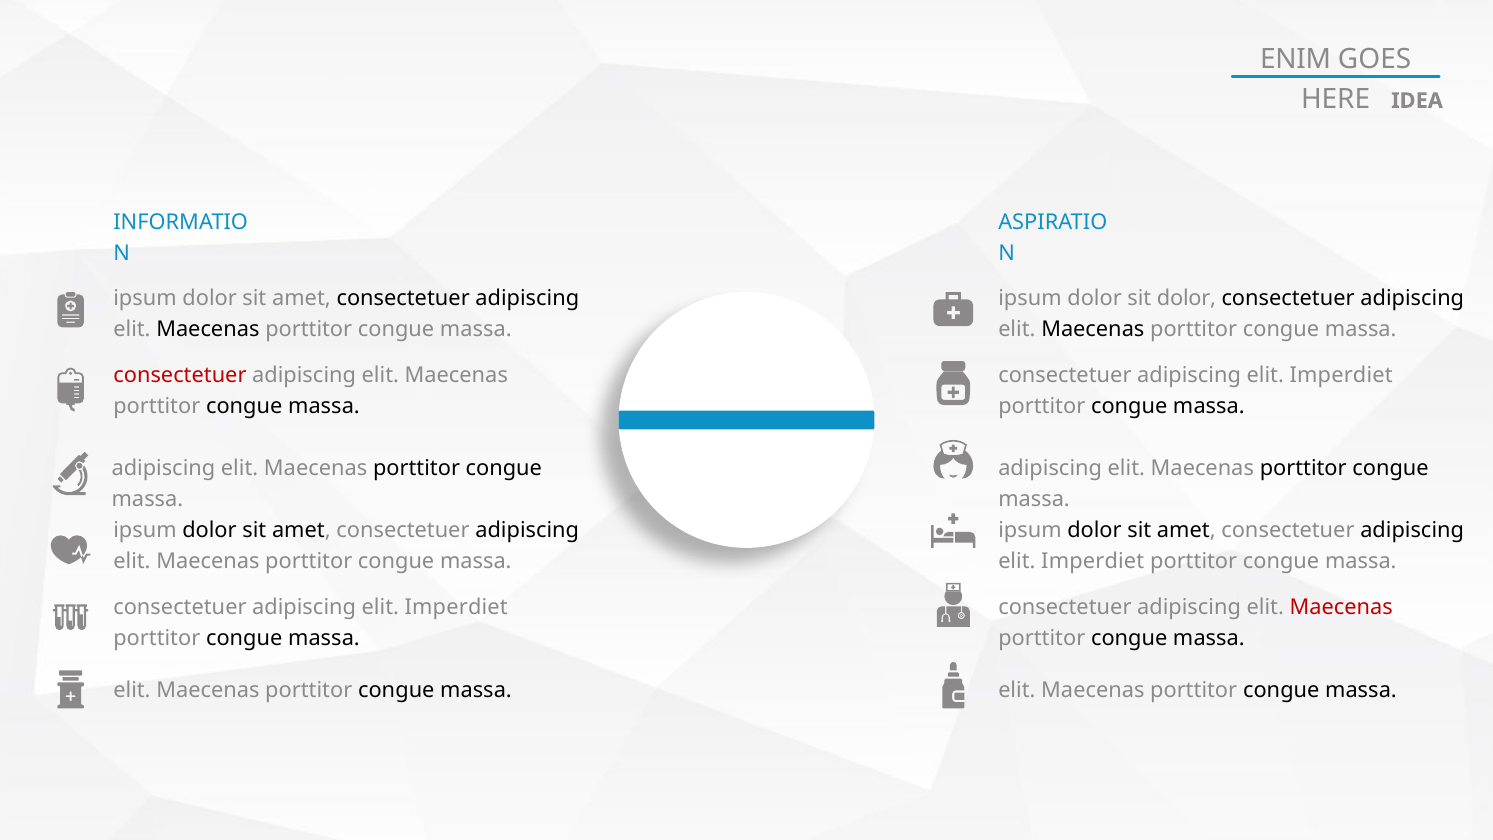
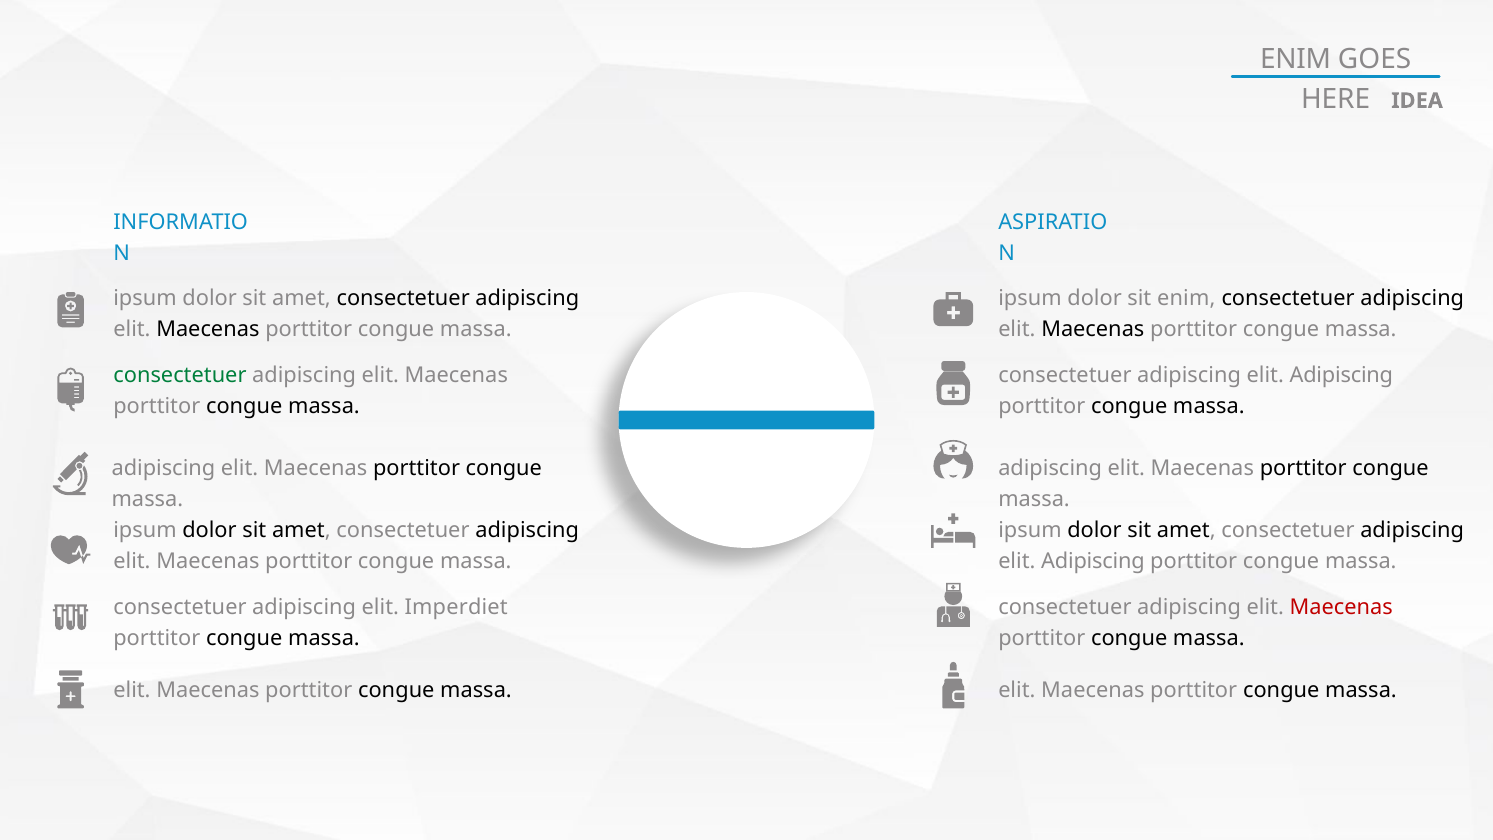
sit dolor: dolor -> enim (1186, 298)
consectetuer colour: red -> green (180, 375)
Imperdiet: Imperdiet -> Adipiscing (1341, 375)
Imperdiet: Imperdiet -> Adipiscing (1093, 561)
